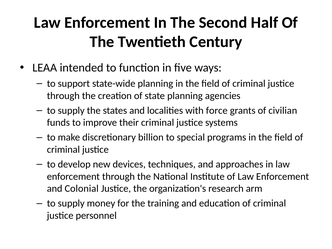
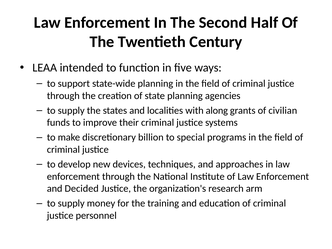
force: force -> along (217, 110)
Colonial: Colonial -> Decided (82, 189)
